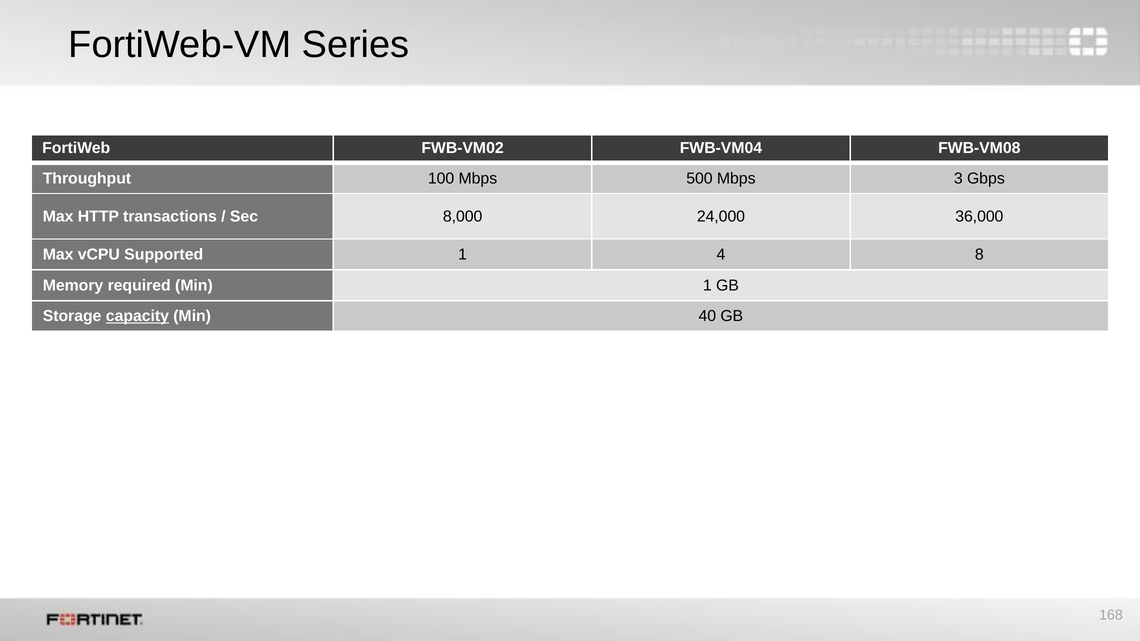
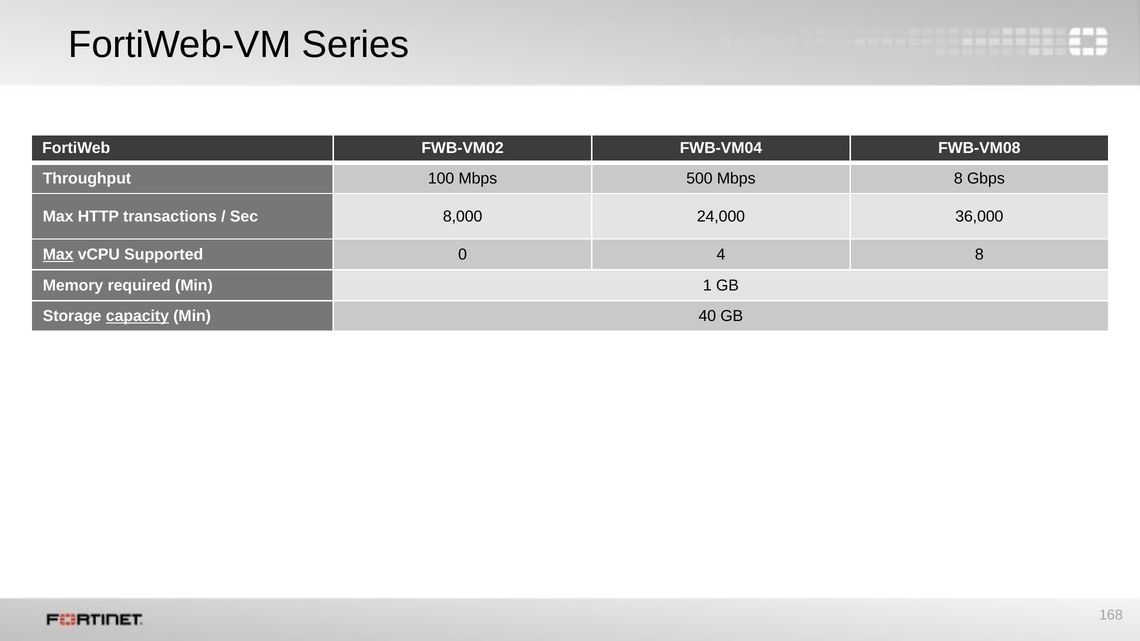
Mbps 3: 3 -> 8 (958, 178)
Max underline: none -> present (58, 255)
Supported 1: 1 -> 0 (463, 255)
